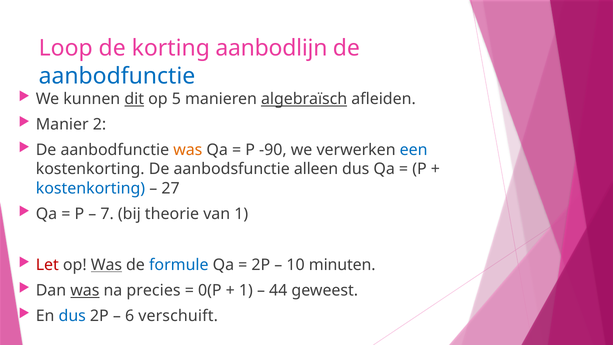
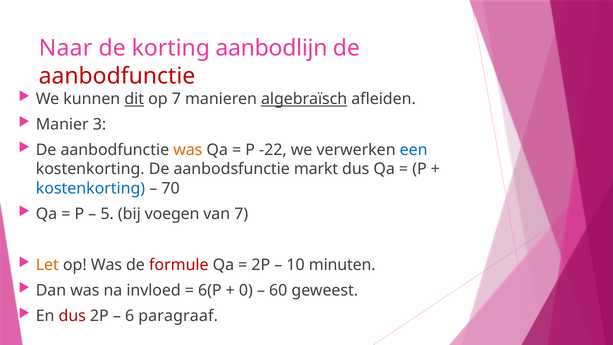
Loop: Loop -> Naar (66, 48)
aanbodfunctie colour: blue -> red (117, 76)
op 5: 5 -> 7 (176, 99)
2: 2 -> 3 (99, 124)
-90: -90 -> -22 (273, 150)
alleen: alleen -> markt (316, 169)
27: 27 -> 70 (171, 188)
7: 7 -> 5 (107, 214)
theorie: theorie -> voegen (172, 214)
van 1: 1 -> 7 (241, 214)
Let colour: red -> orange (47, 265)
Was underline: present -> none (106, 265)
formule colour: blue -> red (179, 265)
was underline: present -> none (85, 290)
precies: precies -> invloed (154, 290)
0(P: 0(P -> 6(P (210, 290)
1: 1 -> 0 (246, 290)
44: 44 -> 60 (278, 290)
dus colour: blue -> red (72, 316)
verschuift: verschuift -> paragraaf (178, 316)
